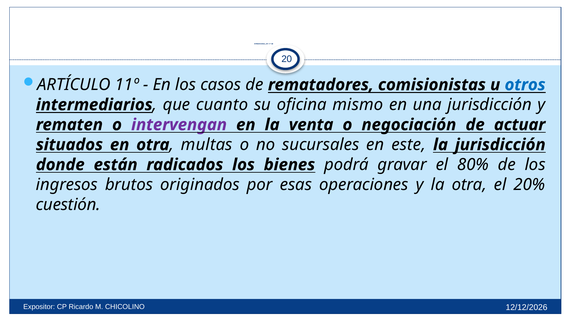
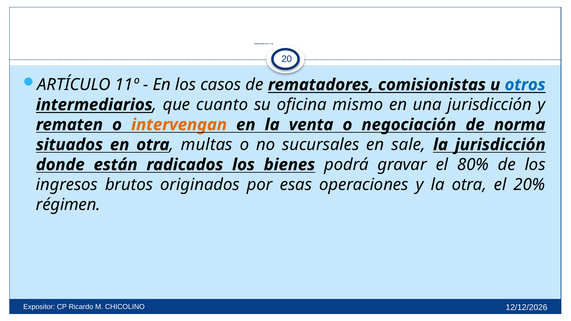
intervengan colour: purple -> orange (179, 125)
actuar: actuar -> norma (520, 125)
este: este -> sale (408, 145)
cuestión: cuestión -> régimen (68, 205)
